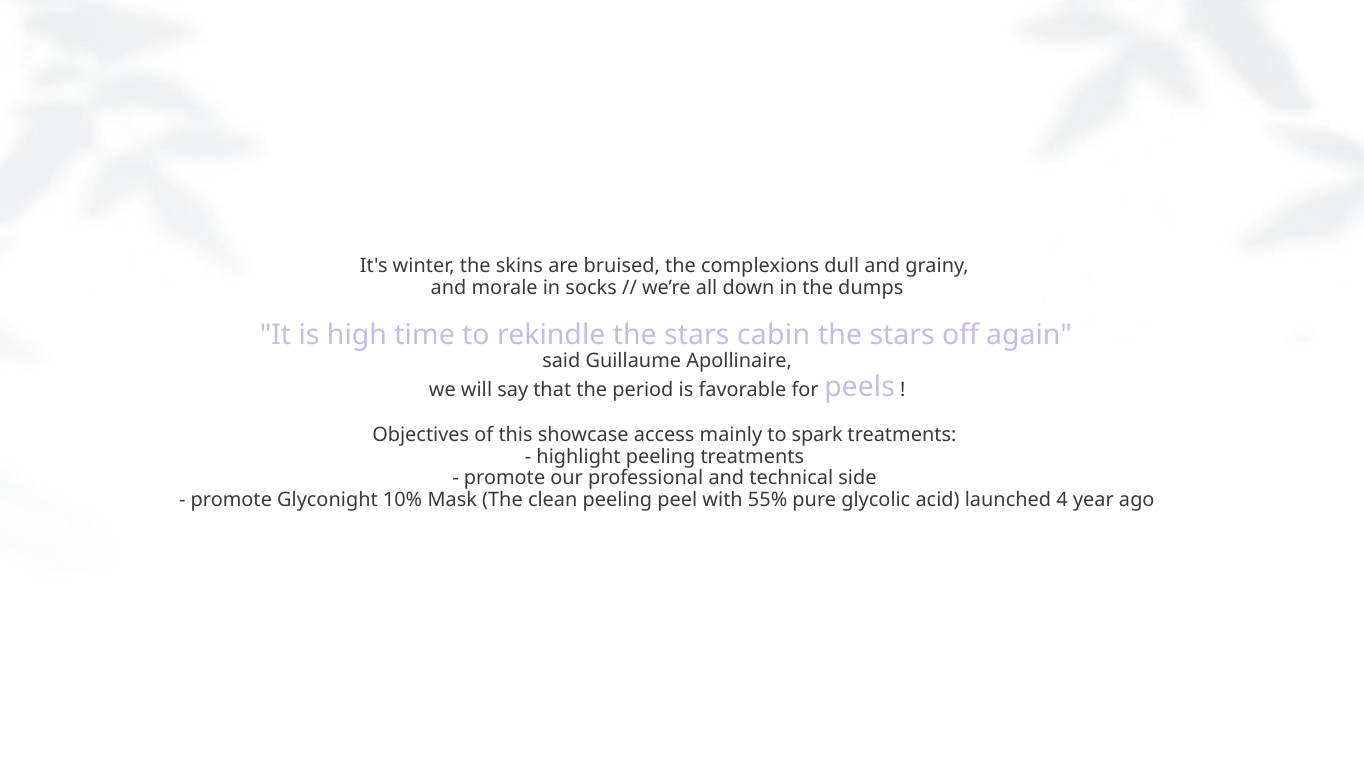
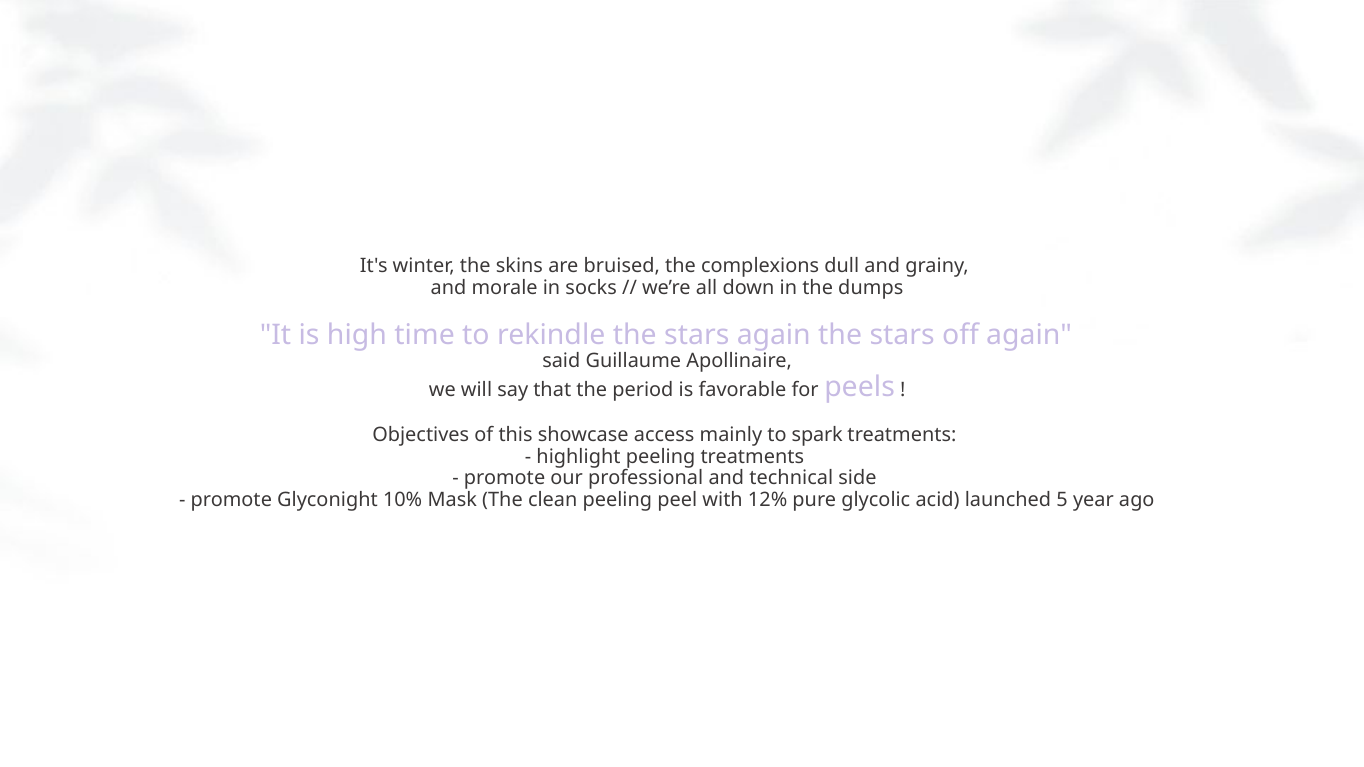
stars cabin: cabin -> again (774, 335)
55%: 55% -> 12% (768, 500)
4: 4 -> 5 (1062, 500)
